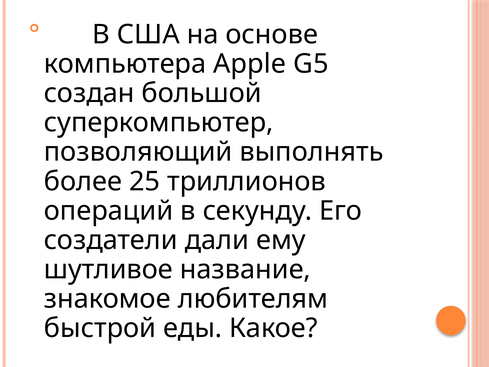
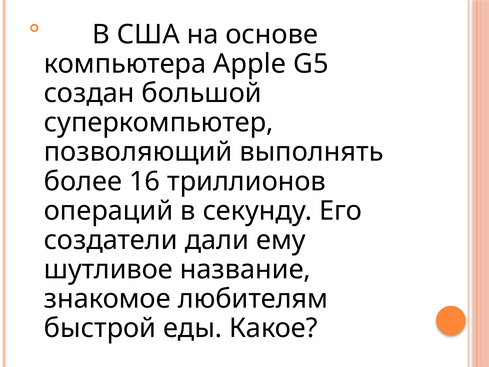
25: 25 -> 16 (145, 181)
